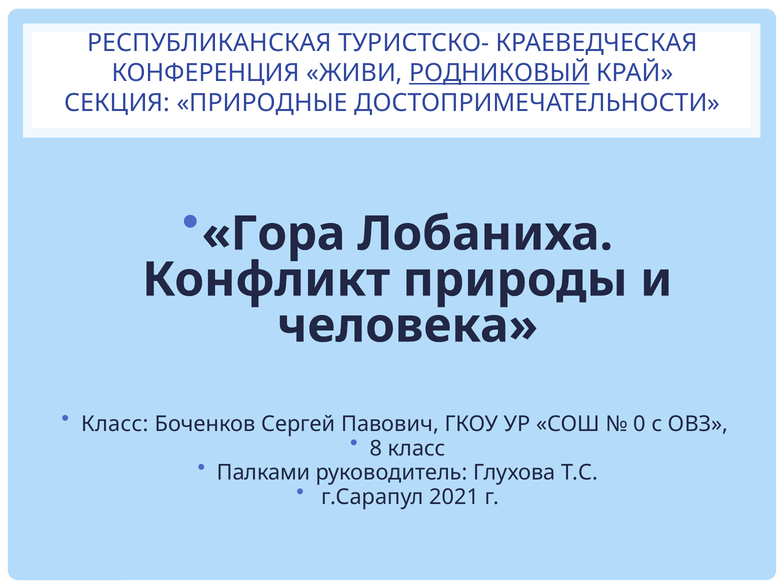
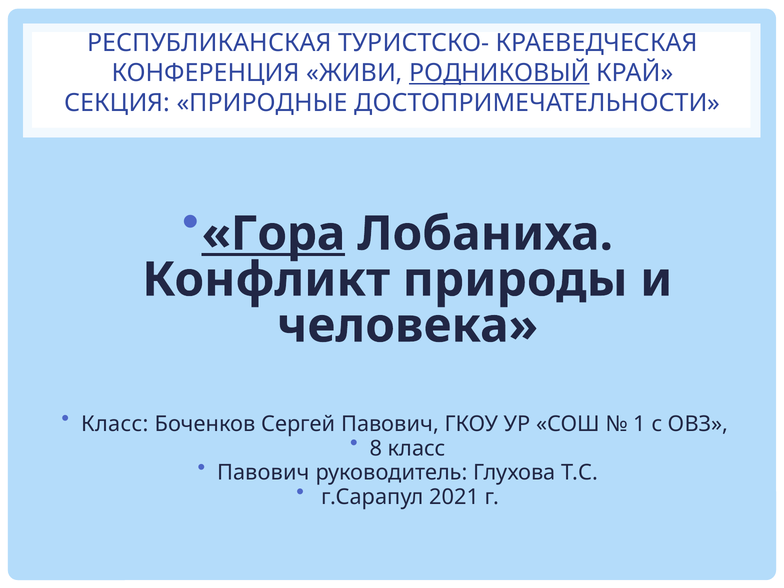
Гора underline: none -> present (274, 234)
0: 0 -> 1 (640, 424)
Палками: Палками -> Павович (263, 473)
